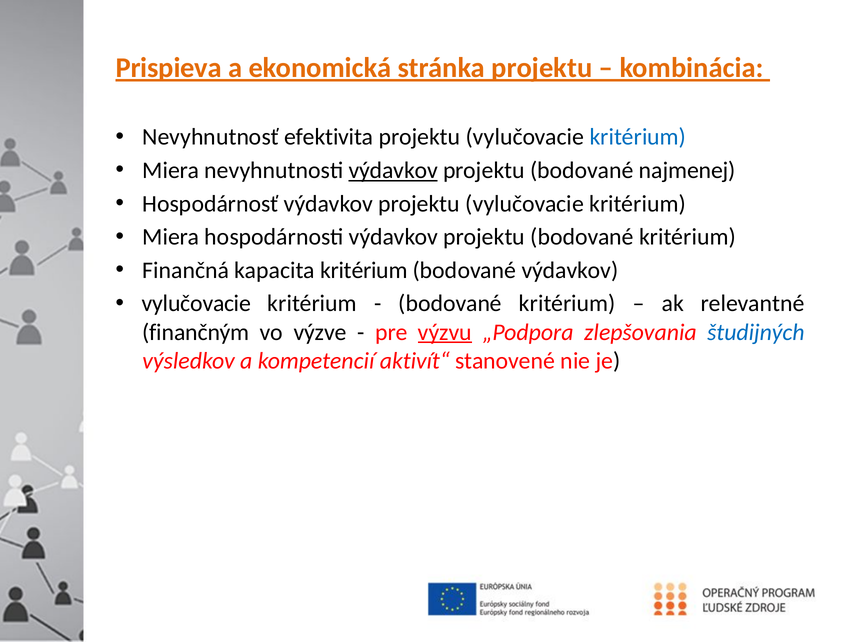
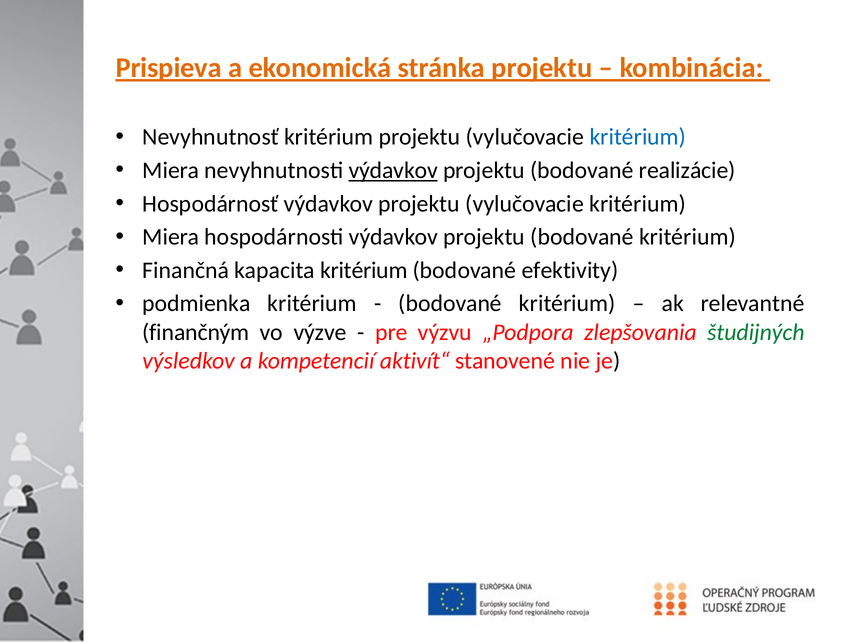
Nevyhnutnosť efektivita: efektivita -> kritérium (329, 137)
najmenej: najmenej -> realizácie (687, 170)
bodované výdavkov: výdavkov -> efektivity (570, 270)
vylučovacie: vylučovacie -> podmienka (196, 304)
výzvu underline: present -> none (445, 332)
študijných colour: blue -> green (756, 332)
